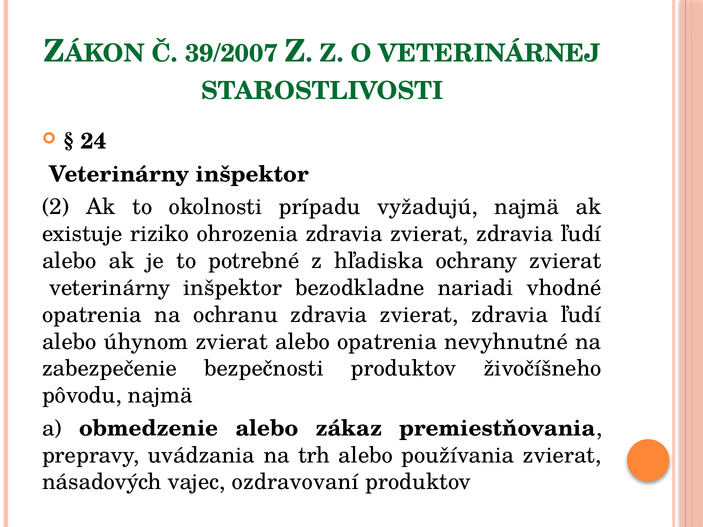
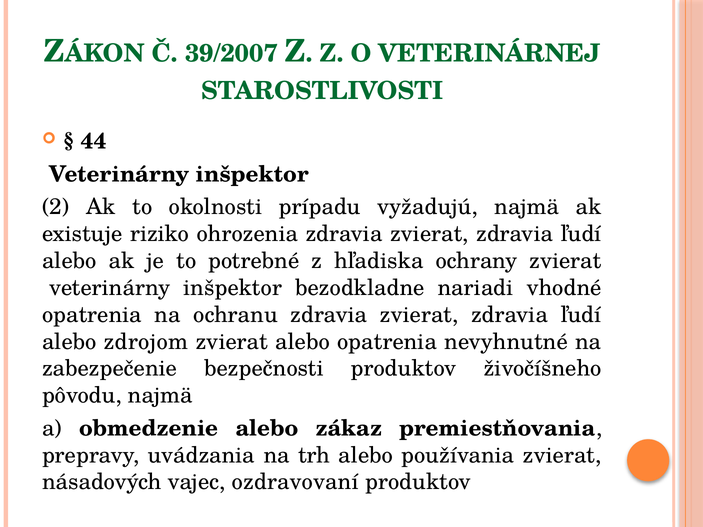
24: 24 -> 44 (94, 142)
úhynom: úhynom -> zdrojom (146, 342)
